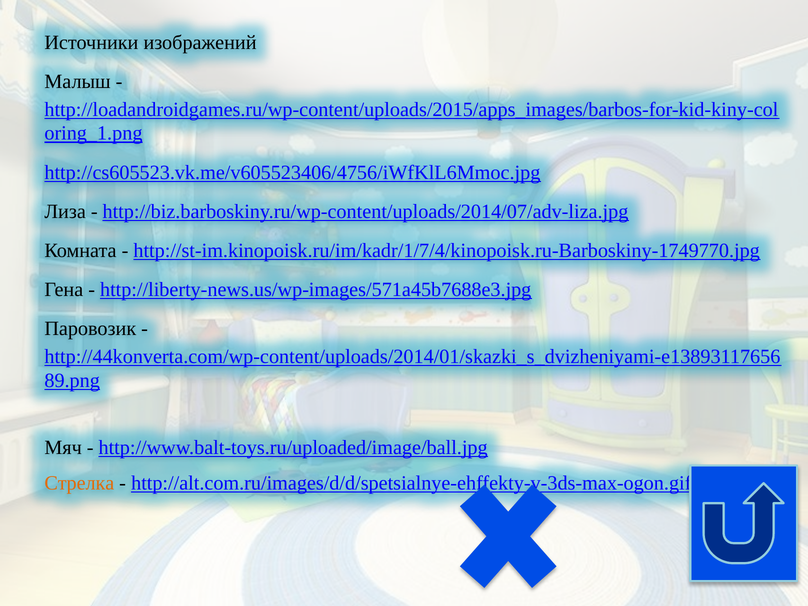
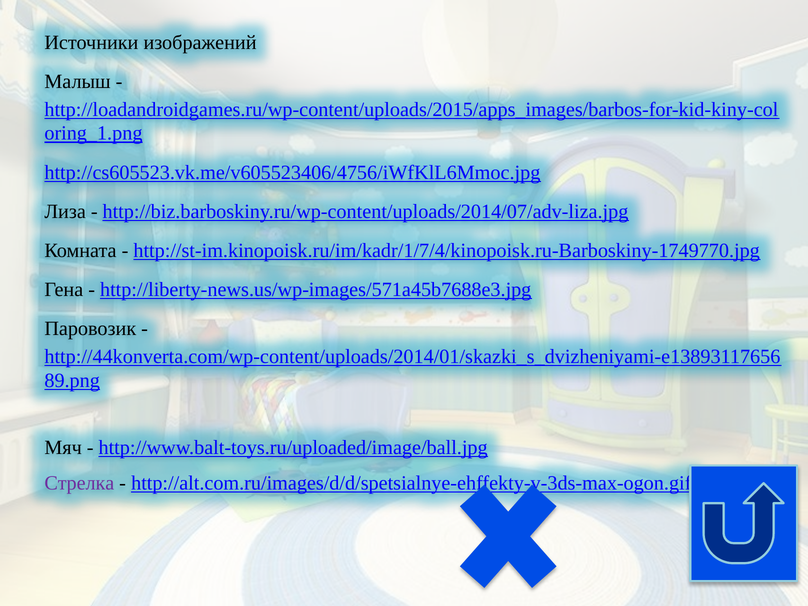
Стрелка colour: orange -> purple (79, 483)
